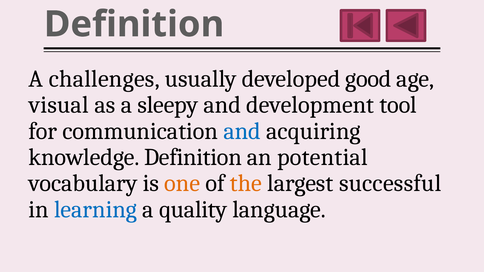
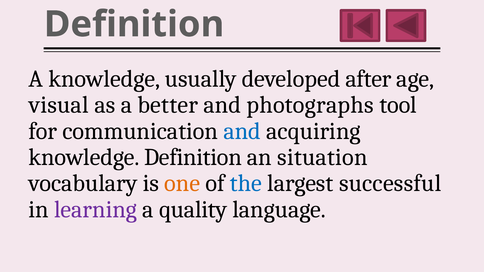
A challenges: challenges -> knowledge (104, 79)
good: good -> after (368, 79)
sleepy: sleepy -> better (168, 105)
development: development -> photographs (310, 105)
potential: potential -> situation (322, 157)
the colour: orange -> blue (246, 183)
learning colour: blue -> purple (96, 210)
